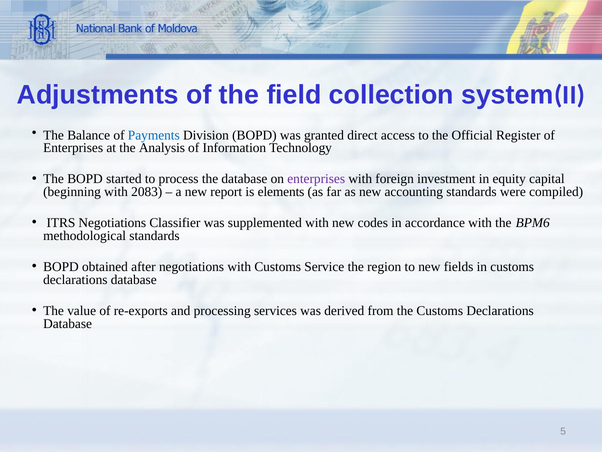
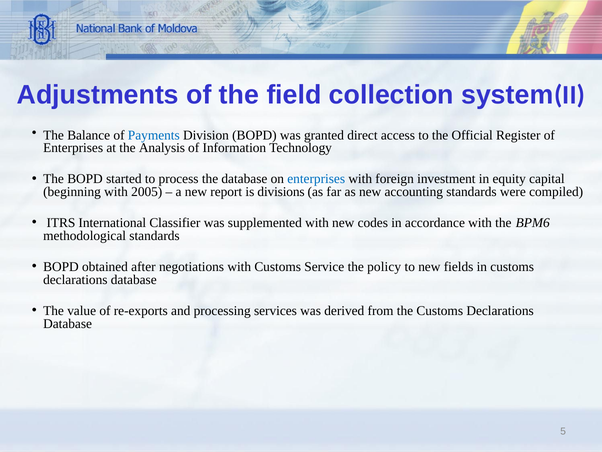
enterprises colour: purple -> blue (316, 179)
2083: 2083 -> 2005 (147, 192)
elements: elements -> divisions (281, 192)
ITRS Negotiations: Negotiations -> International (112, 223)
region: region -> policy (384, 267)
